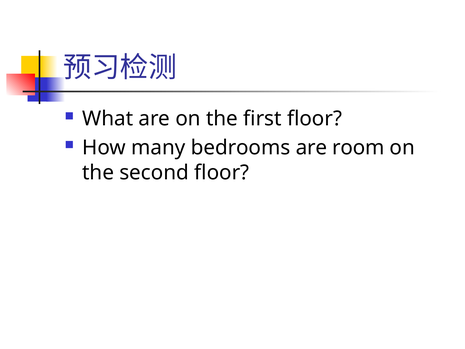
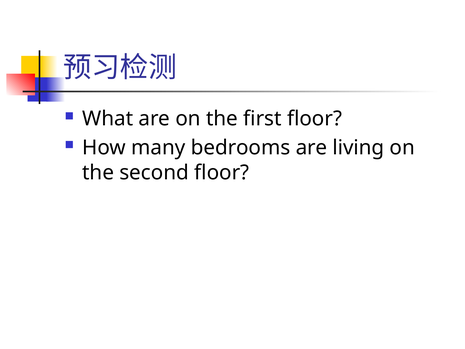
room: room -> living (358, 148)
